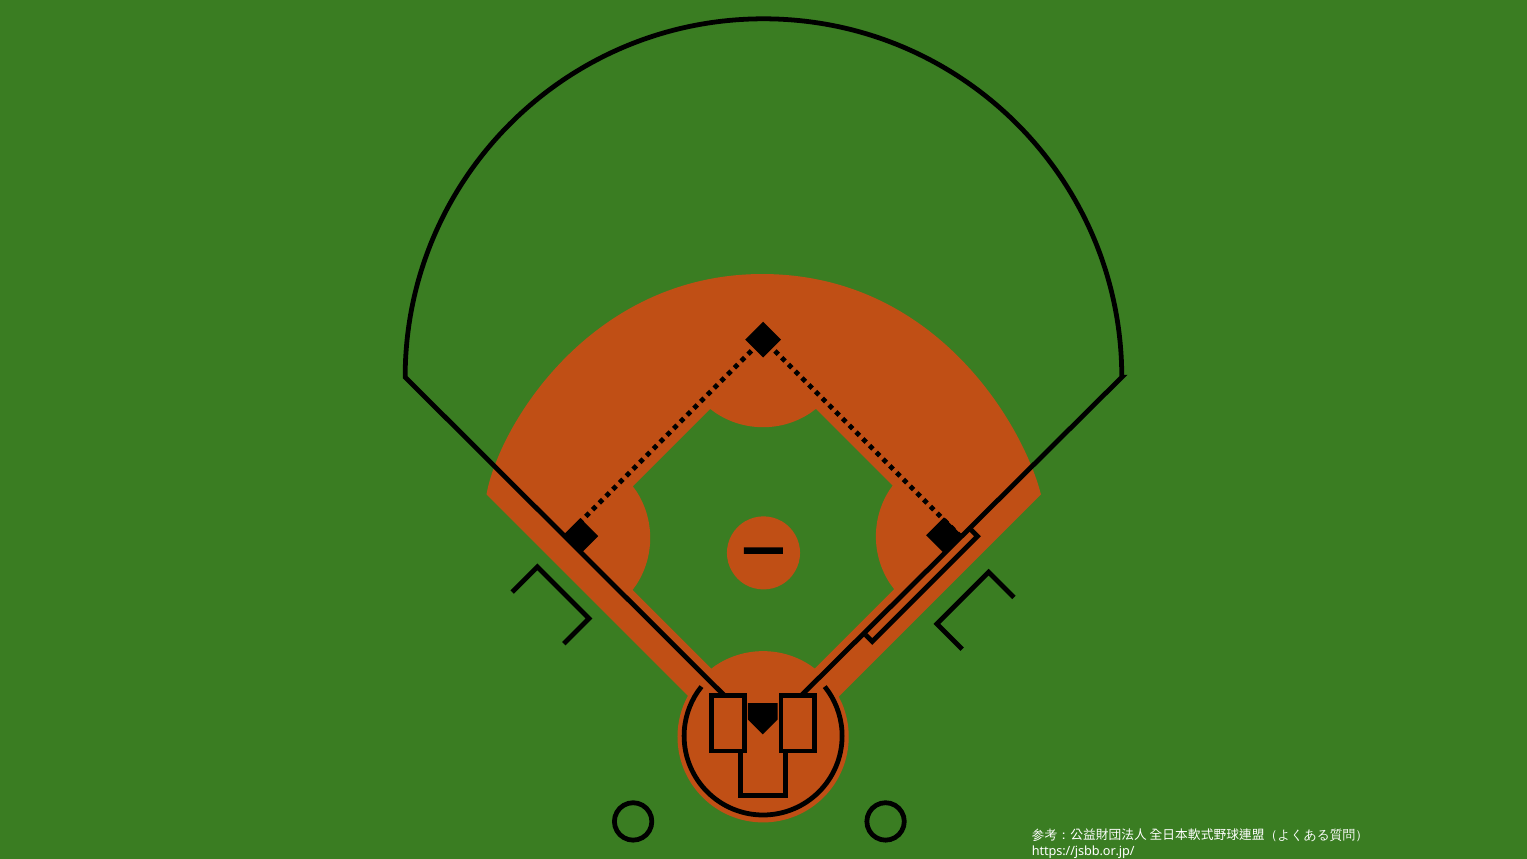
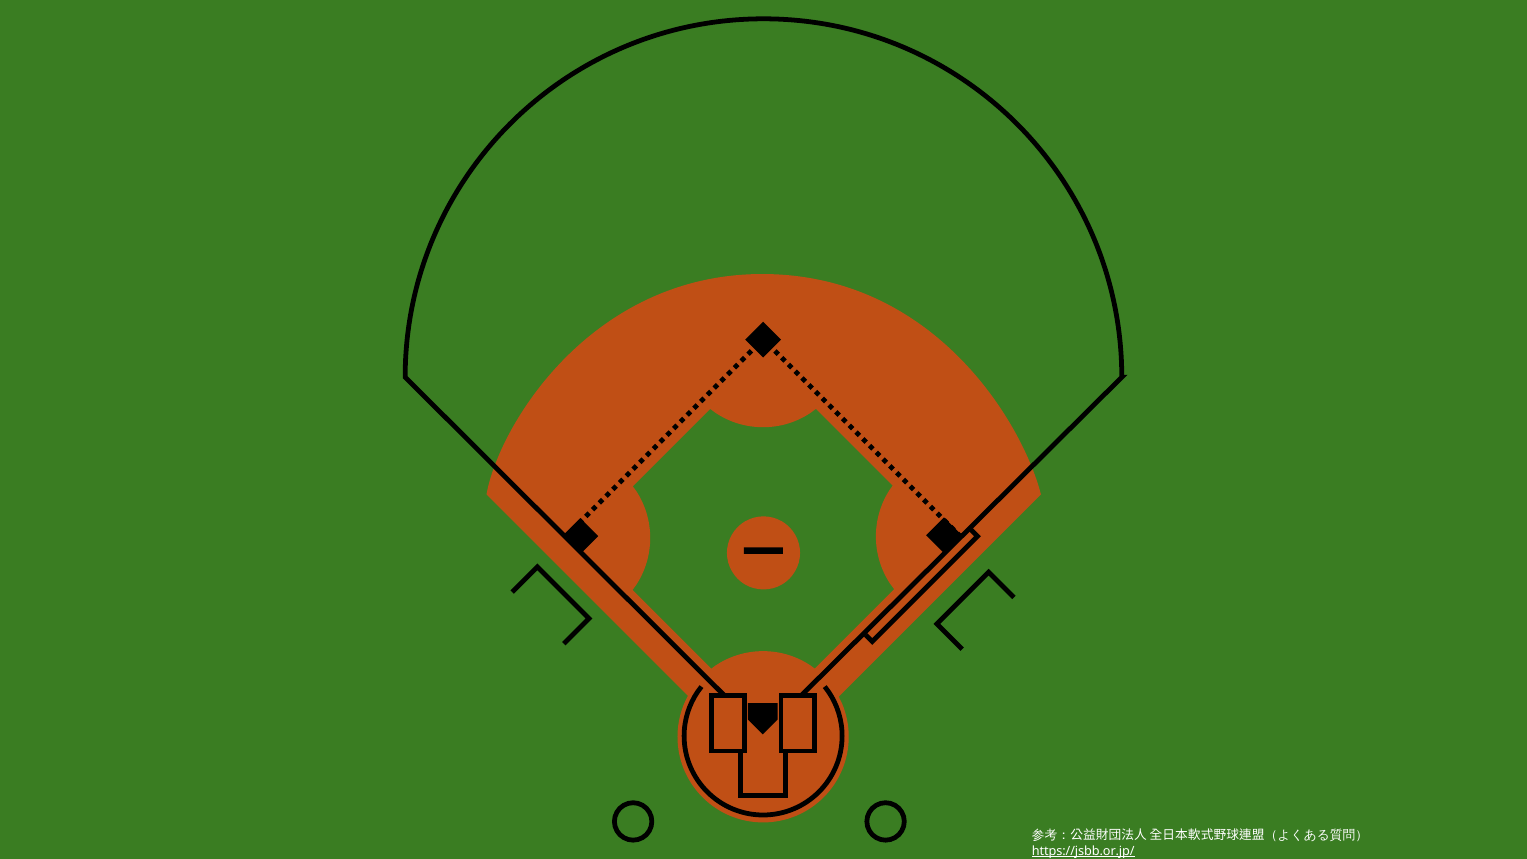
https://jsbb.or.jp/ underline: none -> present (1083, 851)
